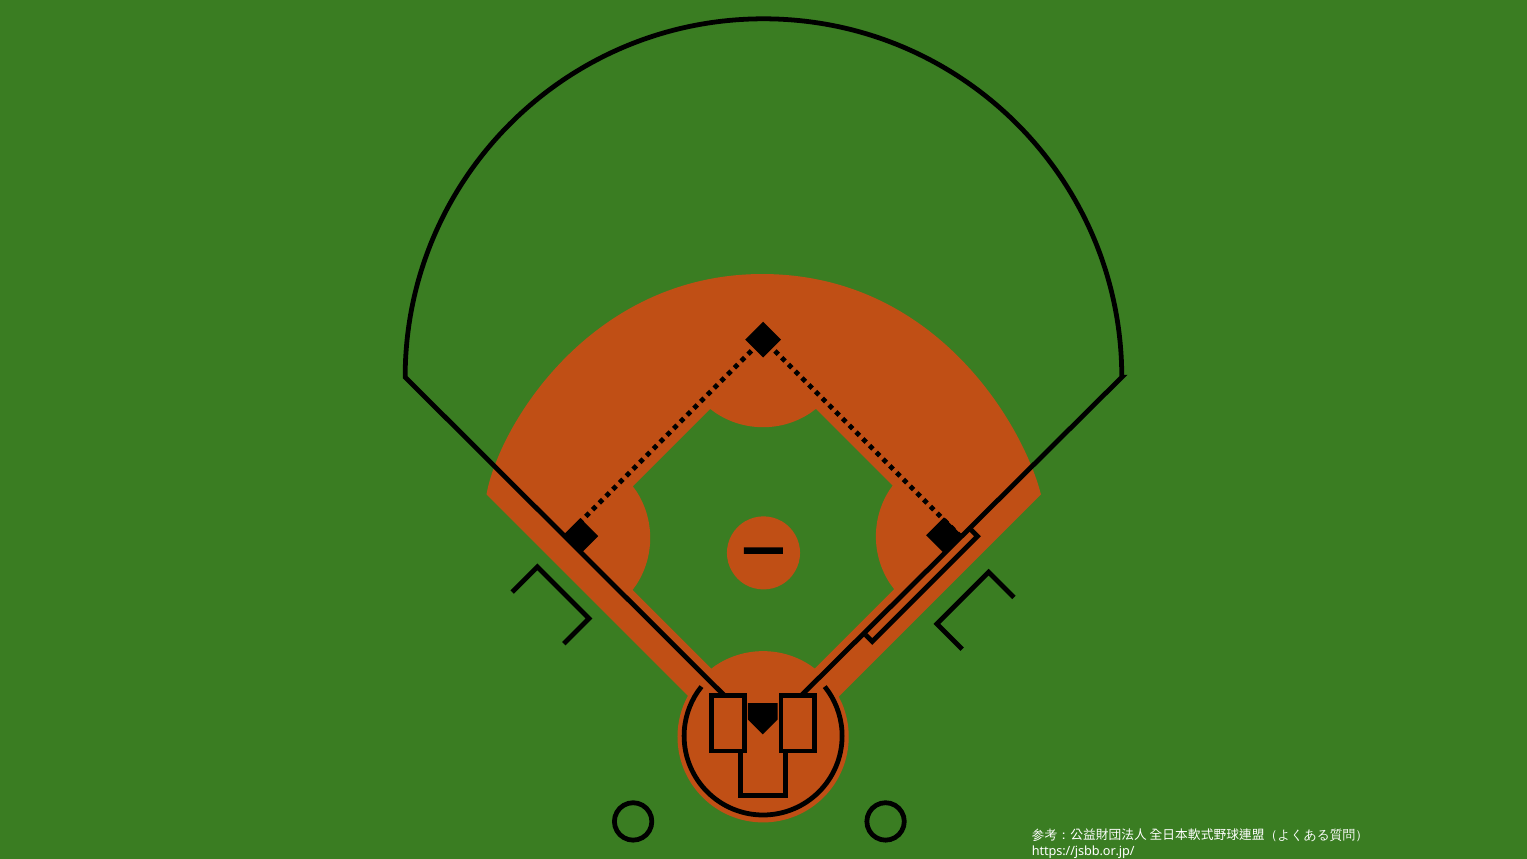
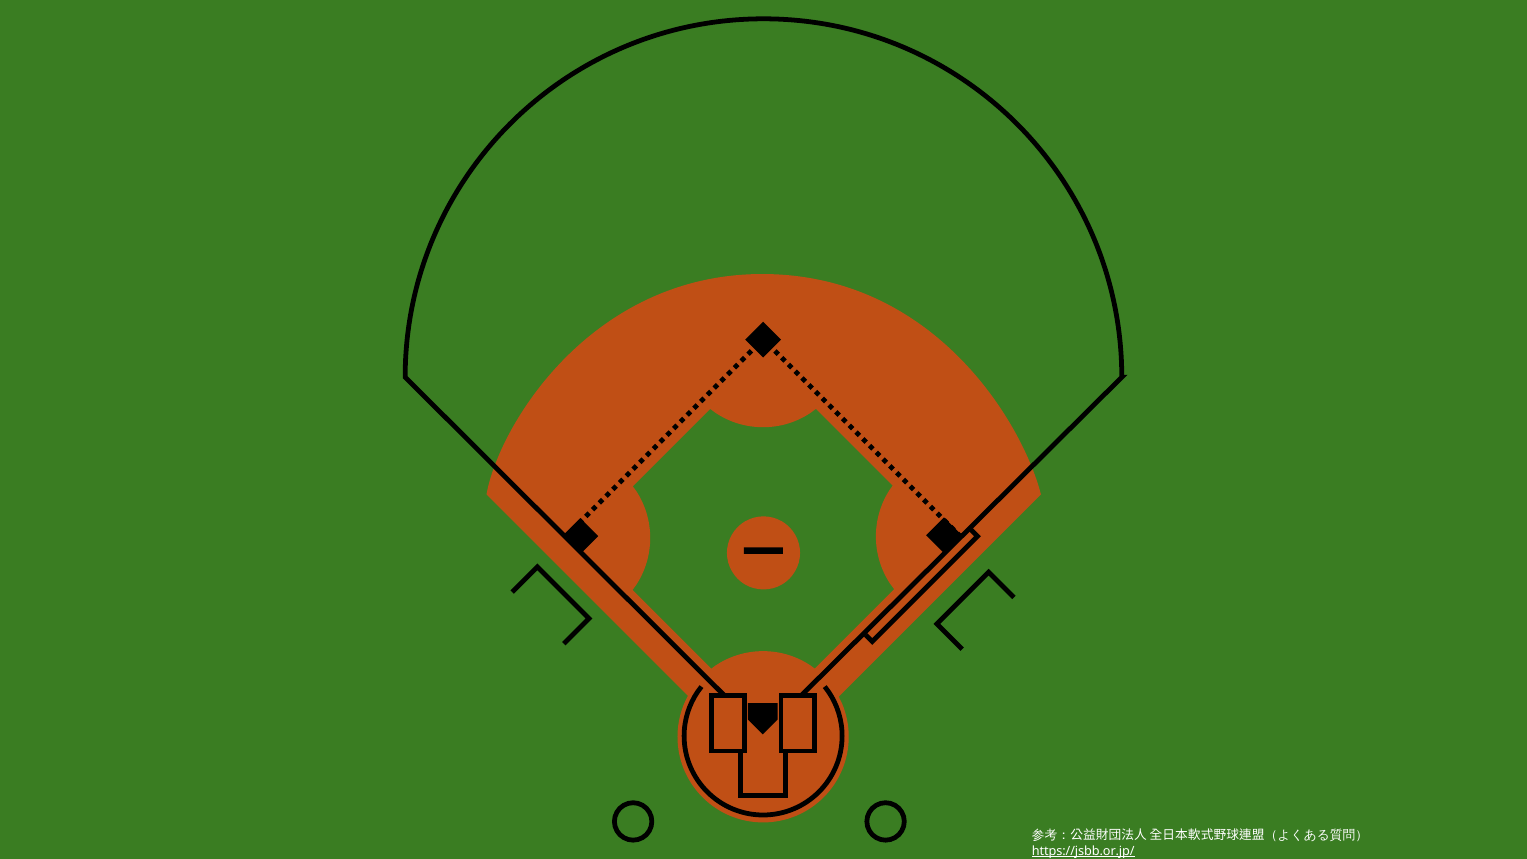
https://jsbb.or.jp/ underline: none -> present (1083, 851)
